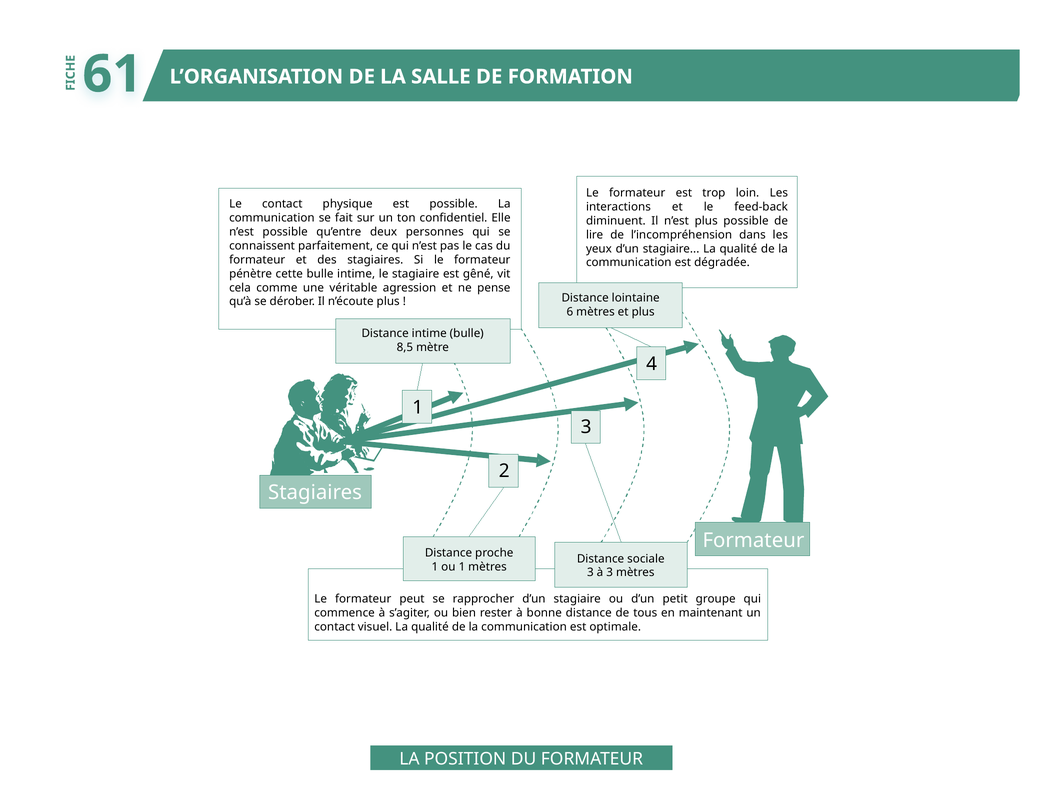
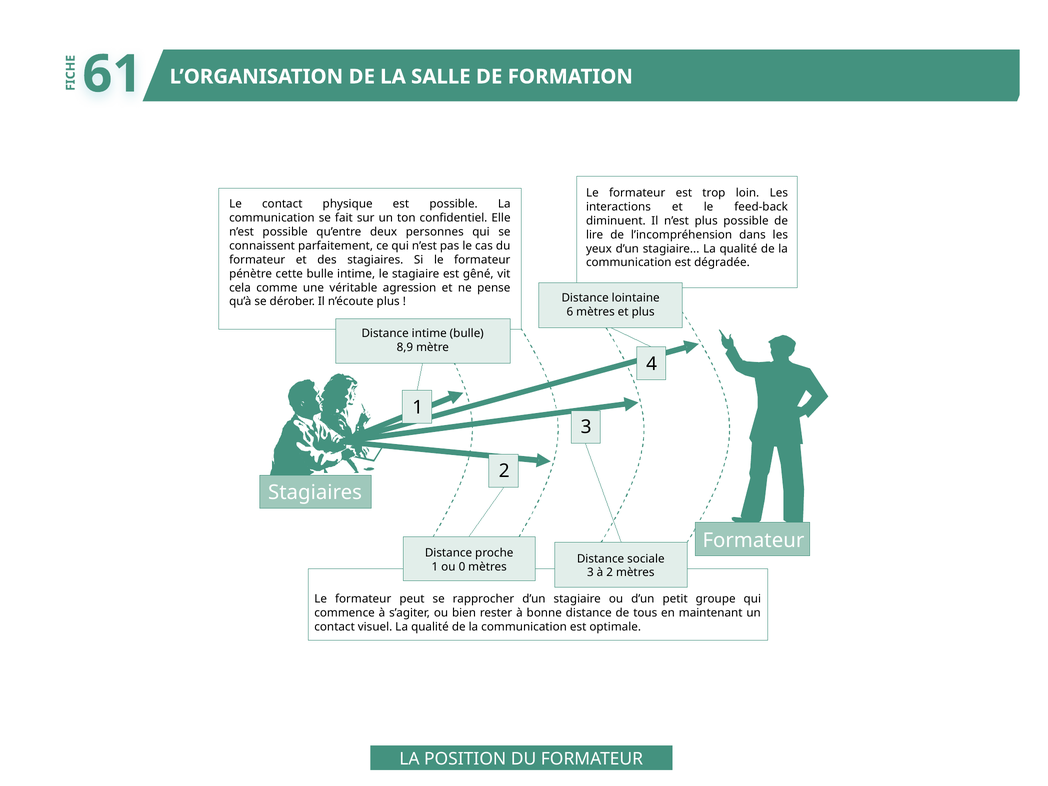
8,5: 8,5 -> 8,9 (405, 347)
ou 1: 1 -> 0 (462, 567)
à 3: 3 -> 2 (610, 573)
